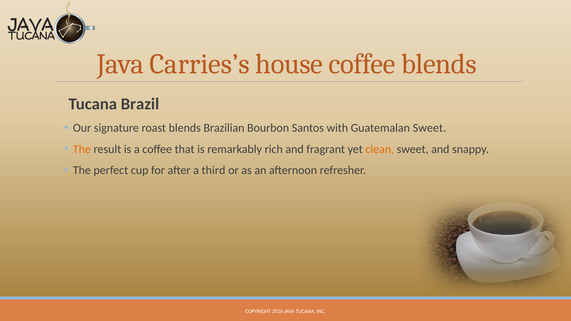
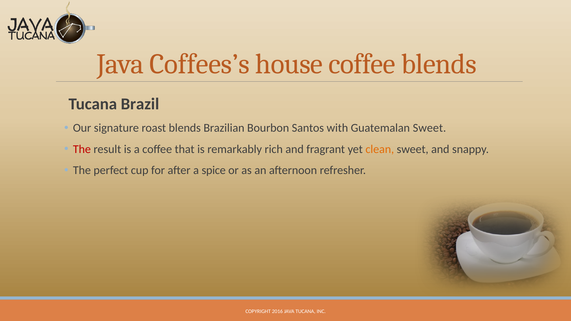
Carries’s: Carries’s -> Coffees’s (200, 64)
The colour: orange -> red (82, 149)
third: third -> spice (214, 170)
